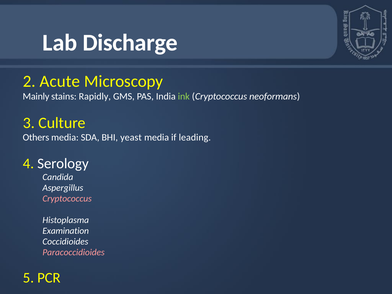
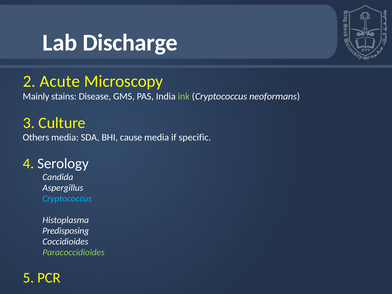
Rapidly: Rapidly -> Disease (95, 96)
yeast: yeast -> cause (131, 137)
leading: leading -> specific (195, 137)
Cryptococcus colour: pink -> light blue (67, 199)
Examination: Examination -> Predisposing (66, 231)
Paracoccidioides colour: pink -> light green (74, 252)
